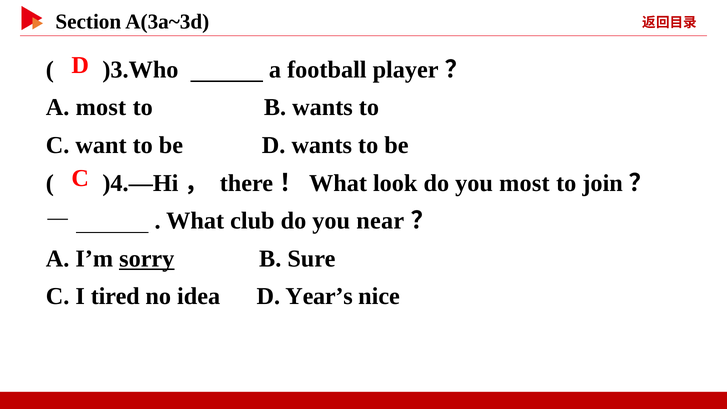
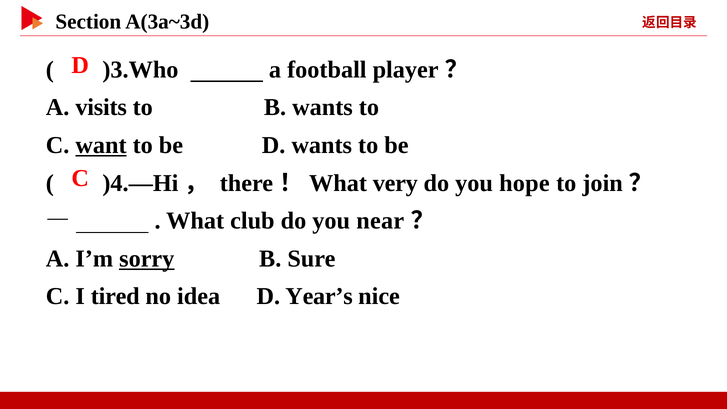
A most: most -> visits (101, 107)
want underline: none -> present (101, 145)
look: look -> very (395, 183)
you most: most -> hope (524, 183)
